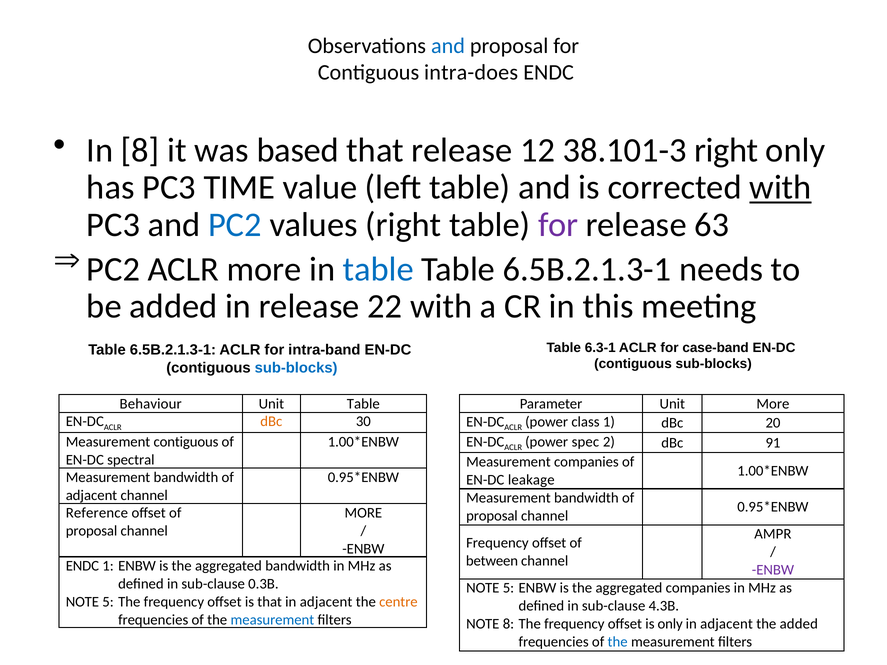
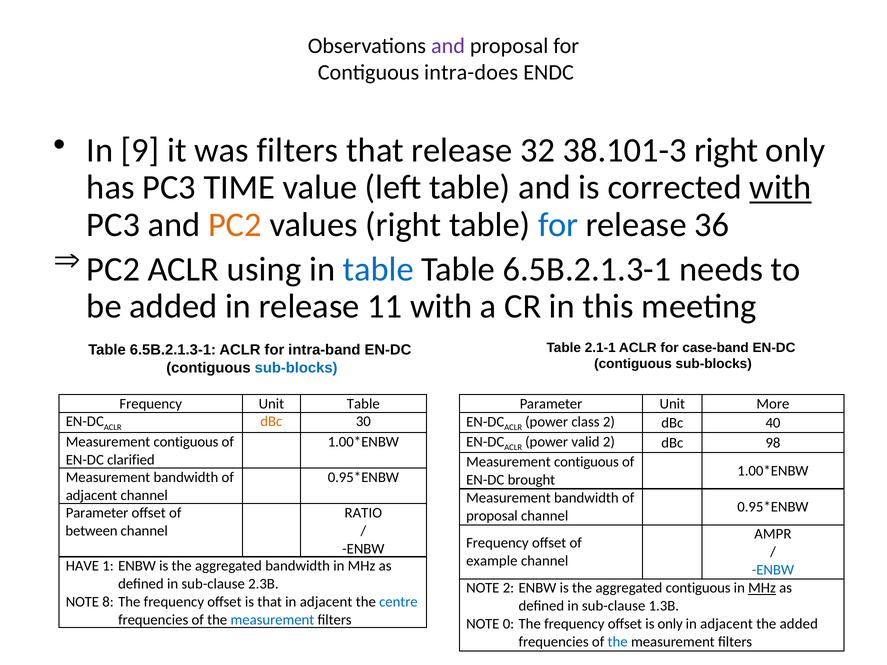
and colour: blue -> purple (448, 46)
In 8: 8 -> 9 (140, 150)
was based: based -> filters (297, 150)
12: 12 -> 32 (538, 150)
PC2 colour: blue -> orange (235, 225)
for colour: purple -> blue (558, 225)
63: 63 -> 36 (712, 225)
ACLR more: more -> using (264, 269)
22: 22 -> 11 (385, 307)
6.3-1: 6.3-1 -> 2.1-1 (600, 348)
Behaviour: Behaviour -> Frequency (151, 404)
class 1: 1 -> 2 (609, 422)
20: 20 -> 40 (773, 423)
spec: spec -> valid (586, 442)
91: 91 -> 98 (773, 443)
spectral: spectral -> clarified (131, 460)
companies: companies -> contiguous (586, 462)
leakage: leakage -> brought (531, 480)
Reference: Reference -> Parameter (97, 513)
MORE: MORE -> RATIO (363, 513)
proposal: proposal -> between (92, 531)
between: between -> example (492, 561)
ENDC: ENDC -> HAVE (82, 566)
ENBW colour: purple -> blue (773, 570)
0.3B: 0.3B -> 2.3B (263, 584)
5: 5 -> 2 (508, 588)
aggregated companies: companies -> contiguous (698, 588)
MHz underline: none -> present (762, 588)
5: 5 -> 8 (108, 602)
centre colour: orange -> blue (398, 602)
4.3B: 4.3B -> 1.3B (664, 606)
NOTE 8: 8 -> 0 (508, 624)
